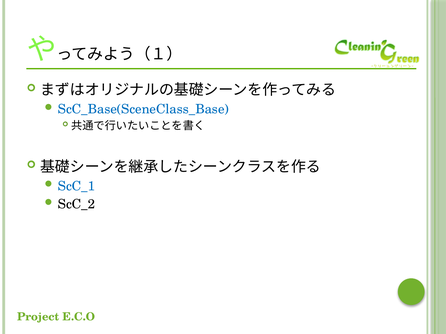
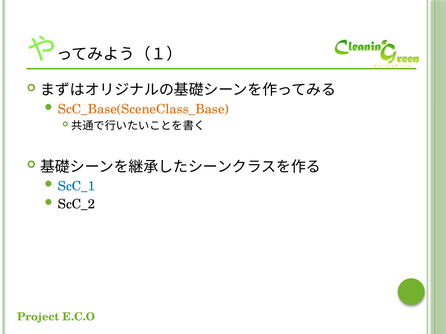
ScC_Base(SceneClass_Base colour: blue -> orange (143, 109)
